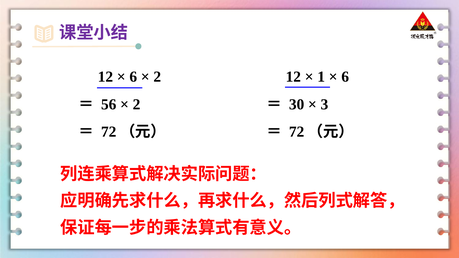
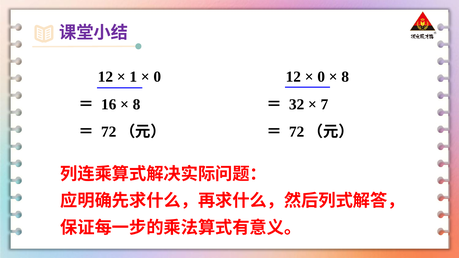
6: 6 -> 1 (133, 77)
2: 2 -> 0 (157, 77)
1: 1 -> 0 (321, 77)
6: 6 -> 8 (345, 77)
56: 56 -> 16 (109, 104)
2: 2 -> 8 (137, 104)
30: 30 -> 32 (297, 104)
3: 3 -> 7 (324, 104)
